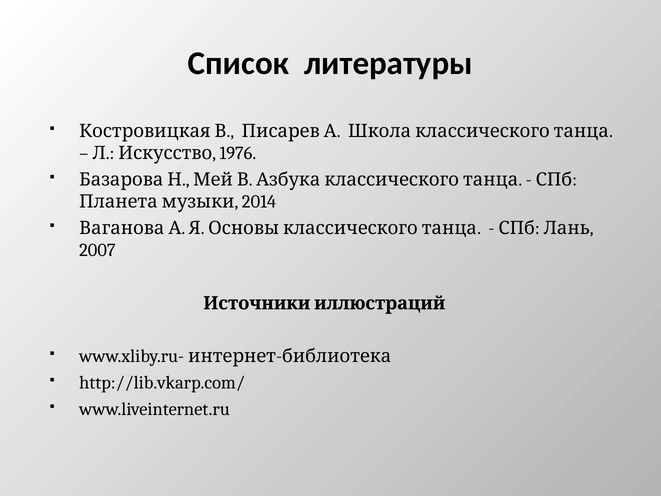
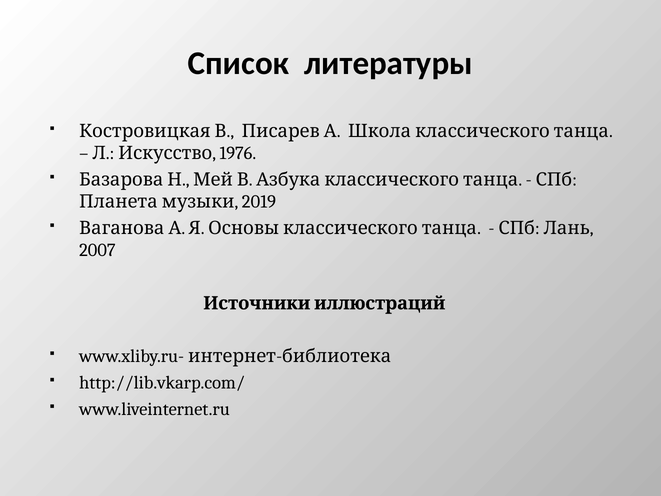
2014: 2014 -> 2019 (259, 202)
